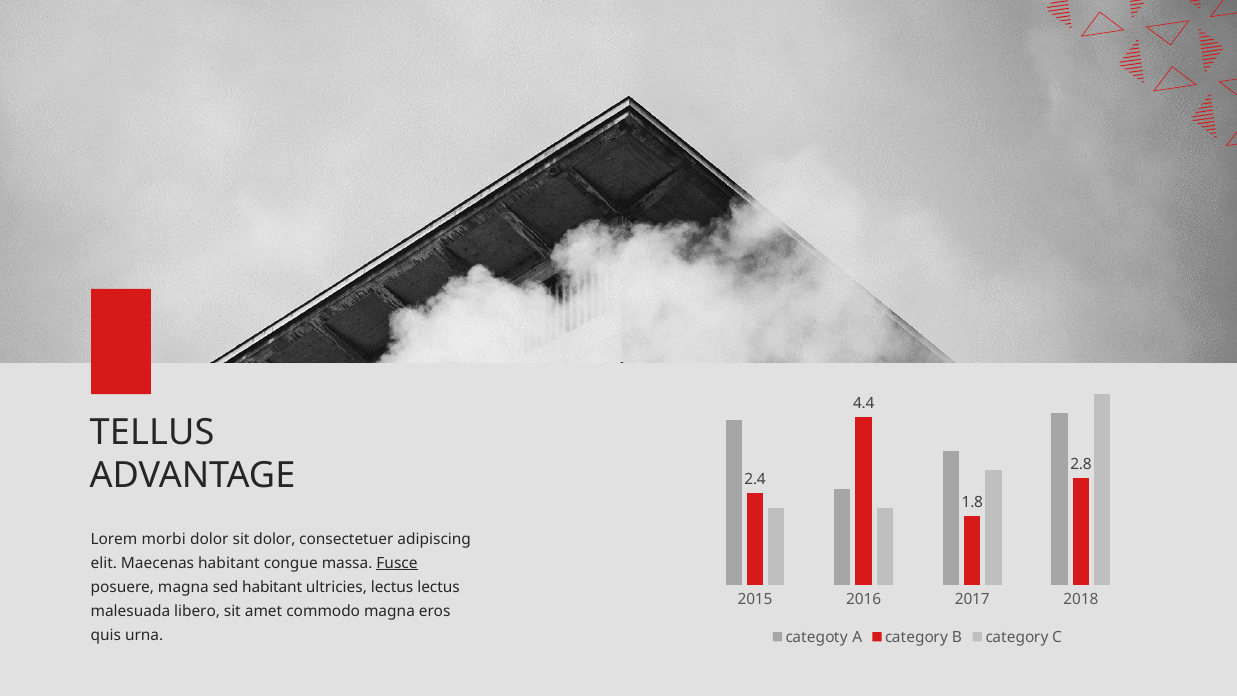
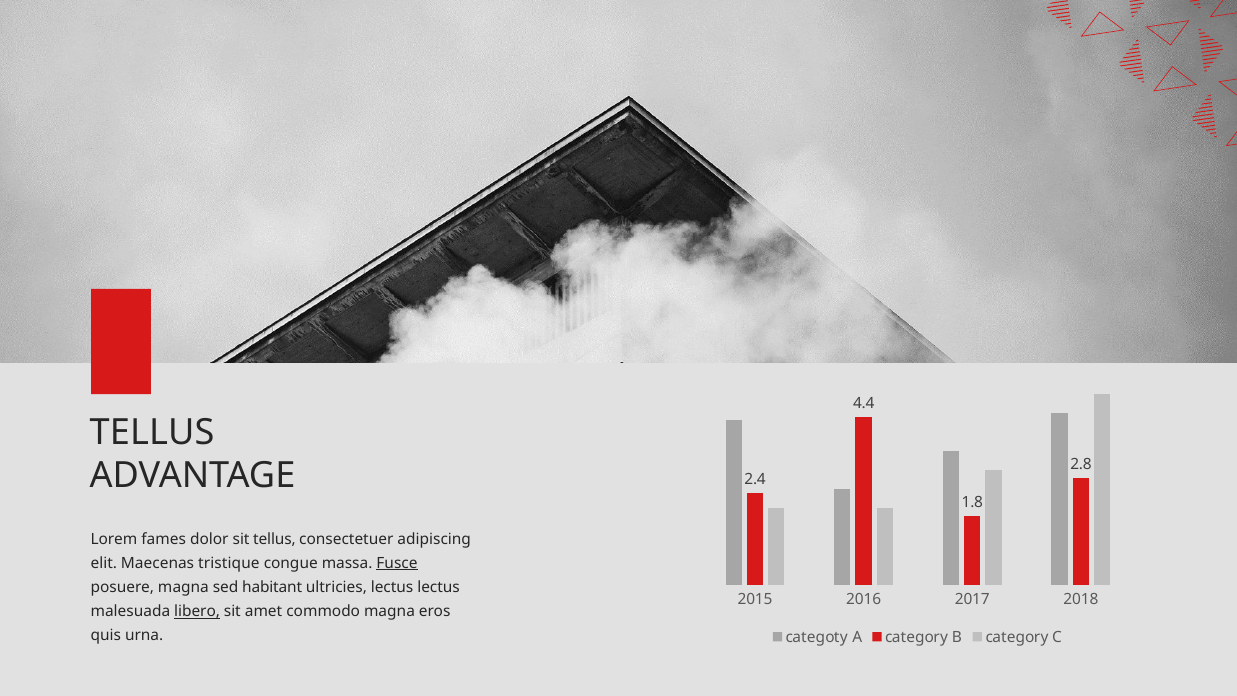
morbi: morbi -> fames (164, 539)
sit dolor: dolor -> tellus (274, 539)
Maecenas habitant: habitant -> tristique (229, 563)
libero underline: none -> present (197, 611)
